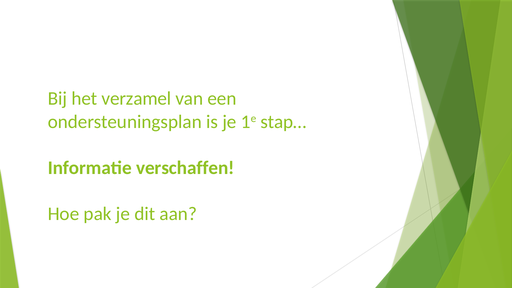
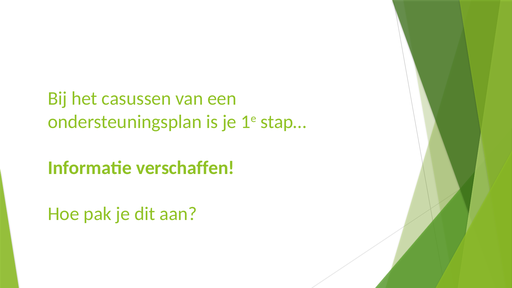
verzamel: verzamel -> casussen (136, 99)
